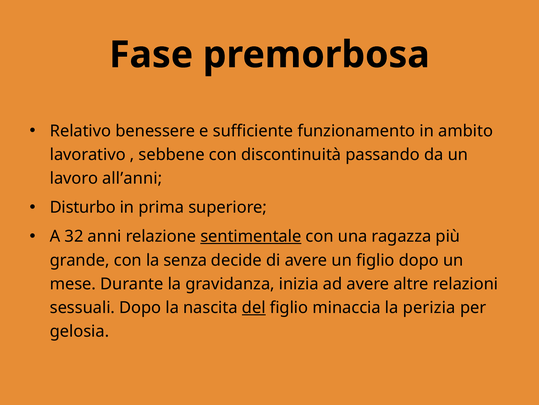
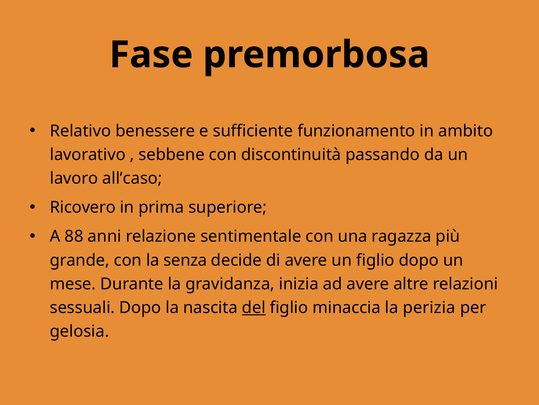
all’anni: all’anni -> all’caso (132, 178)
Disturbo: Disturbo -> Ricovero (83, 207)
32: 32 -> 88 (74, 236)
sentimentale underline: present -> none (251, 236)
